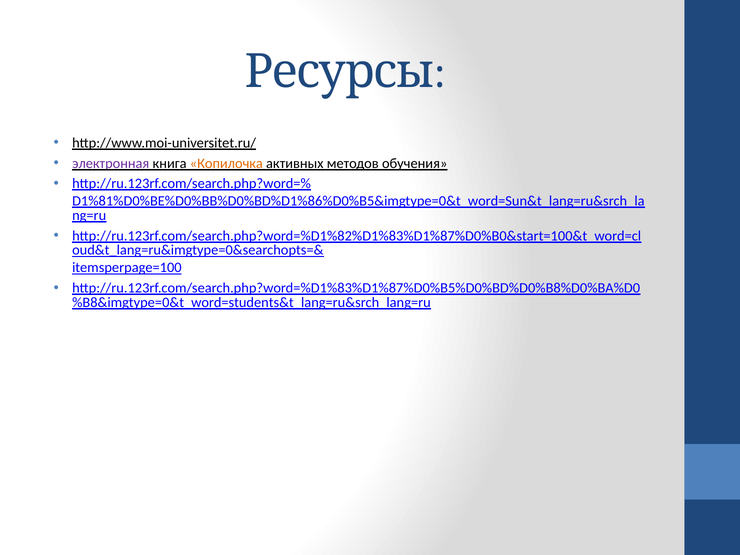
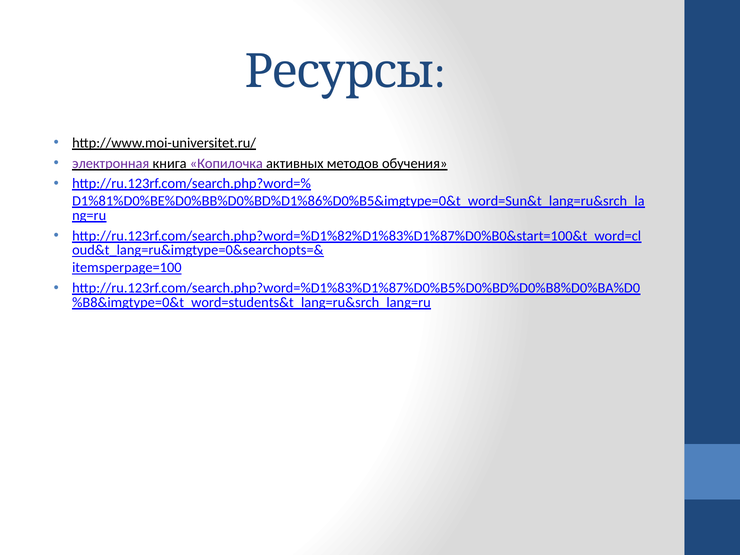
Копилочка colour: orange -> purple (226, 163)
